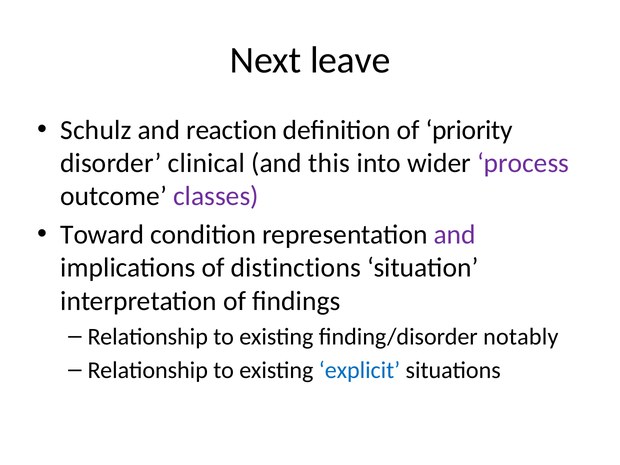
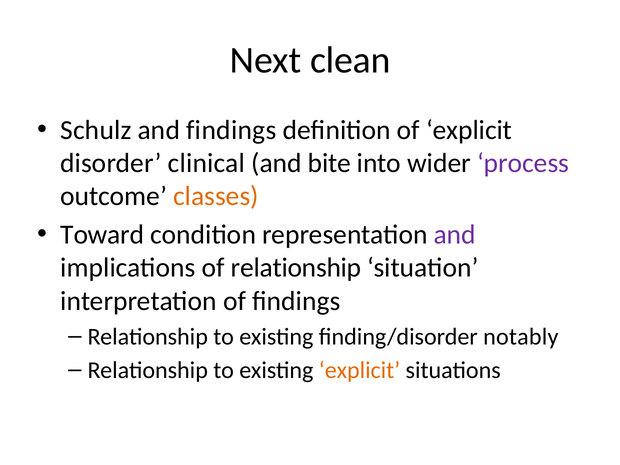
leave: leave -> clean (350, 60)
and reaction: reaction -> findings (231, 130)
of priority: priority -> explicit (469, 130)
this: this -> bite (329, 163)
classes colour: purple -> orange (216, 196)
of distinctions: distinctions -> relationship (296, 268)
explicit colour: blue -> orange (360, 370)
